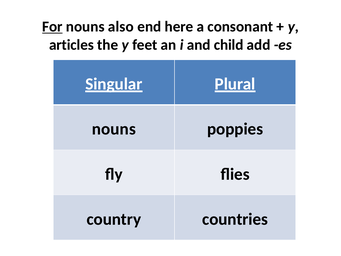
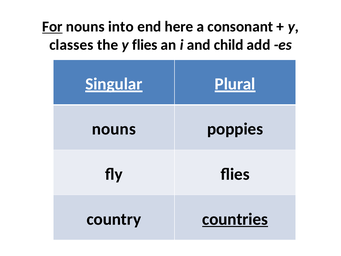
also: also -> into (121, 27)
articles: articles -> classes (71, 45)
y feet: feet -> flies (145, 45)
countries underline: none -> present (235, 219)
